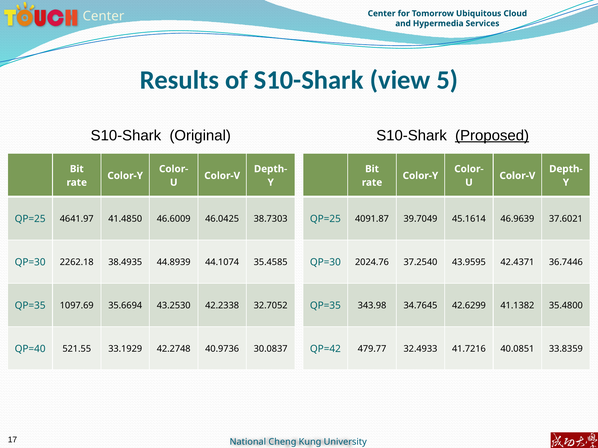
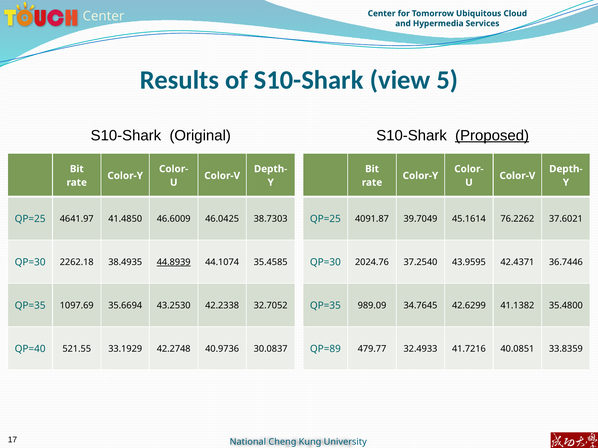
46.9639: 46.9639 -> 76.2262 (517, 219)
44.8939 underline: none -> present (174, 262)
343.98: 343.98 -> 989.09 (372, 306)
QP=42: QP=42 -> QP=89 (325, 349)
